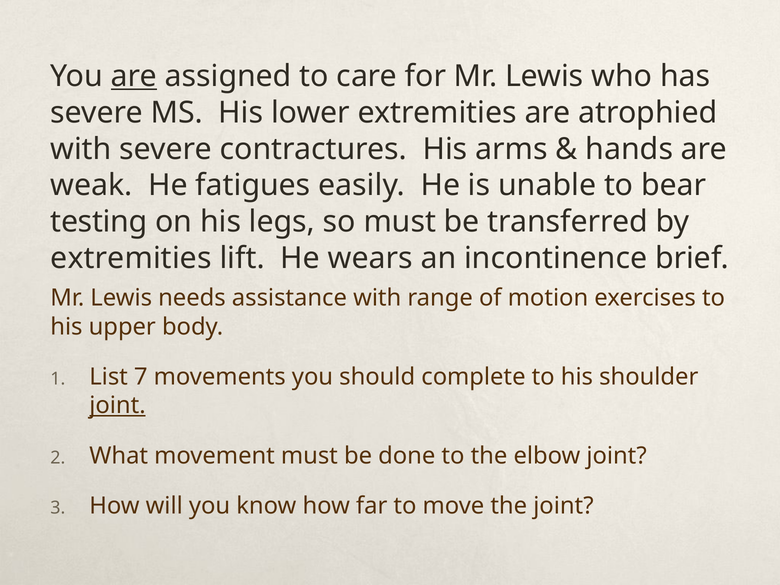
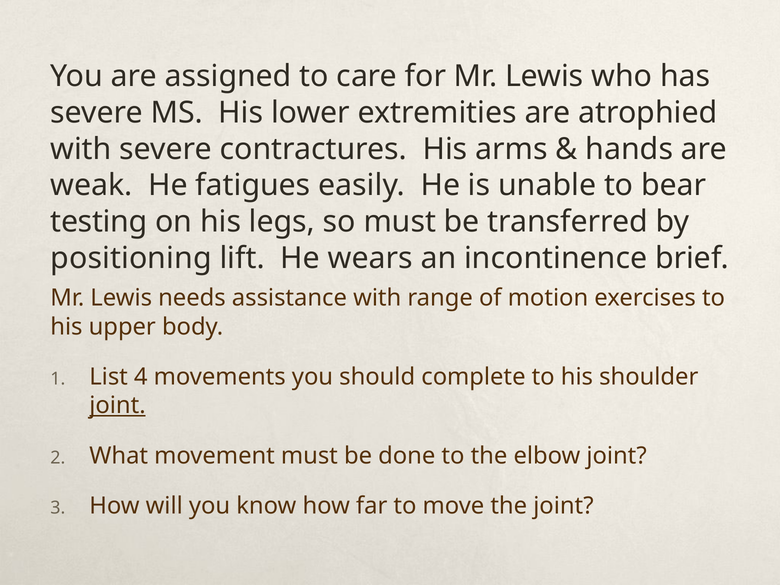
are underline: present -> none (134, 76)
extremities: extremities -> positioning (131, 258)
7: 7 -> 4 (141, 377)
